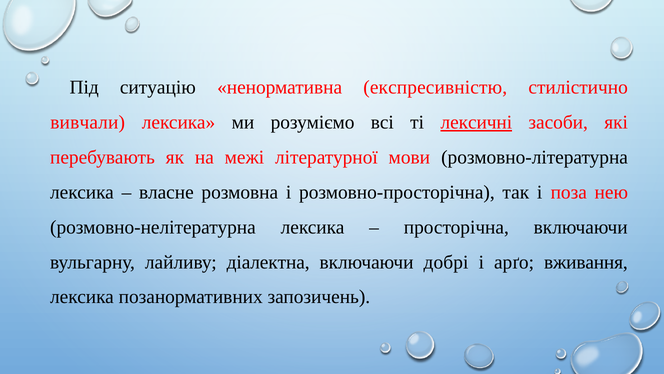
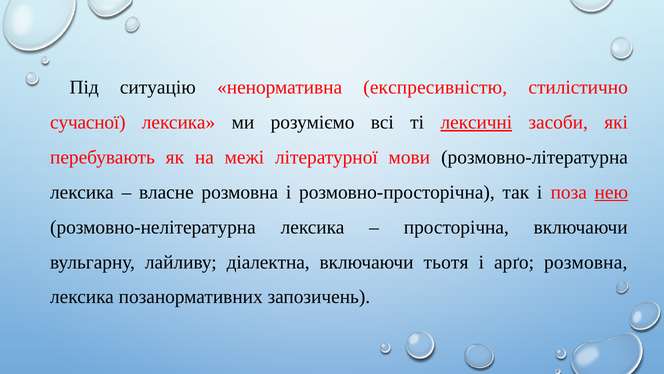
вивчали: вивчали -> сучасної (88, 122)
нею underline: none -> present (611, 192)
добрі: добрі -> тьотя (446, 262)
арґо вживання: вживання -> розмовна (586, 262)
